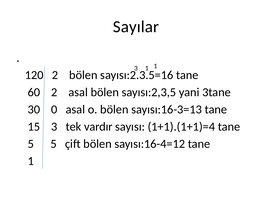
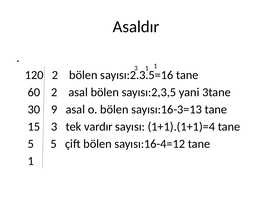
Sayılar: Sayılar -> Asaldır (136, 27)
0: 0 -> 9 (54, 109)
